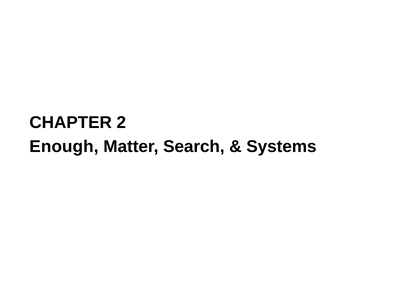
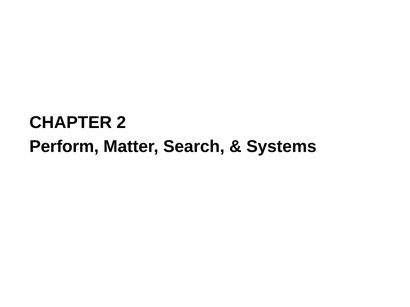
Enough: Enough -> Perform (64, 147)
